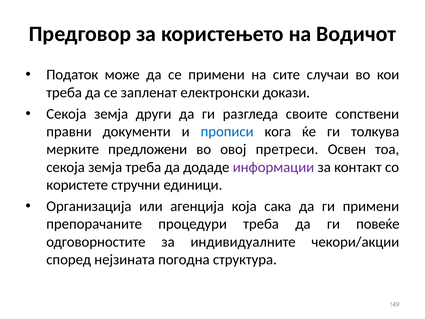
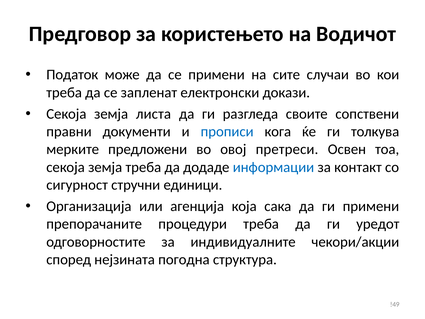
други: други -> листа (153, 114)
информации colour: purple -> blue (273, 167)
користете: користете -> сигурност (77, 185)
повеќе: повеќе -> уредот (378, 224)
